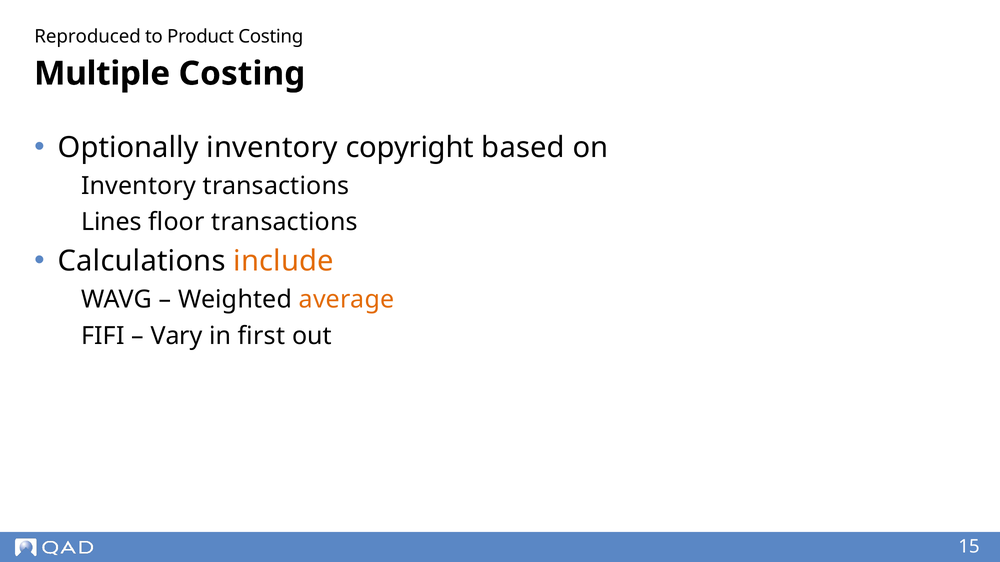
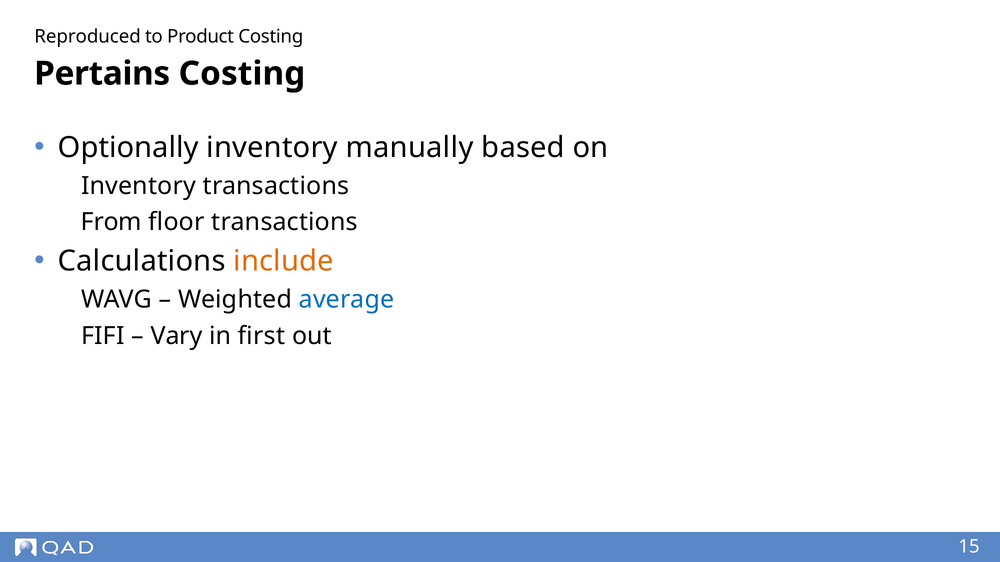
Multiple: Multiple -> Pertains (102, 74)
copyright: copyright -> manually (409, 148)
Lines: Lines -> From (111, 222)
average colour: orange -> blue (347, 300)
